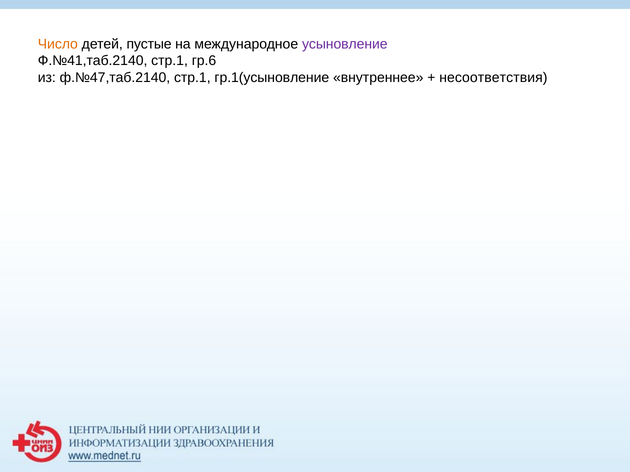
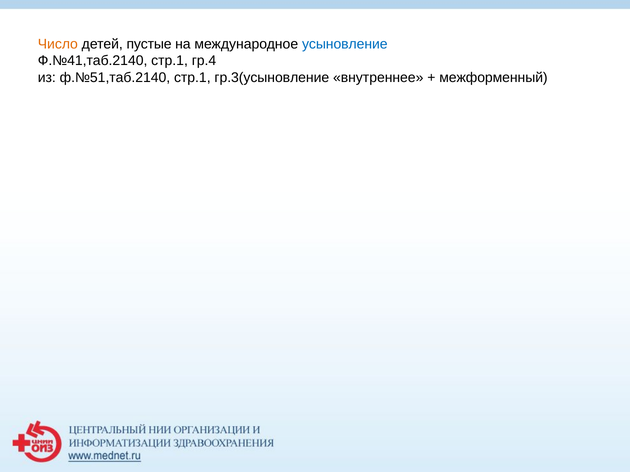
усыновление colour: purple -> blue (345, 44)
гр.6: гр.6 -> гр.4 (204, 61)
ф.№47,таб.2140: ф.№47,таб.2140 -> ф.№51,таб.2140 (115, 78)
гр.1(усыновление: гр.1(усыновление -> гр.3(усыновление (272, 78)
несоответствия: несоответствия -> межформенный (493, 78)
